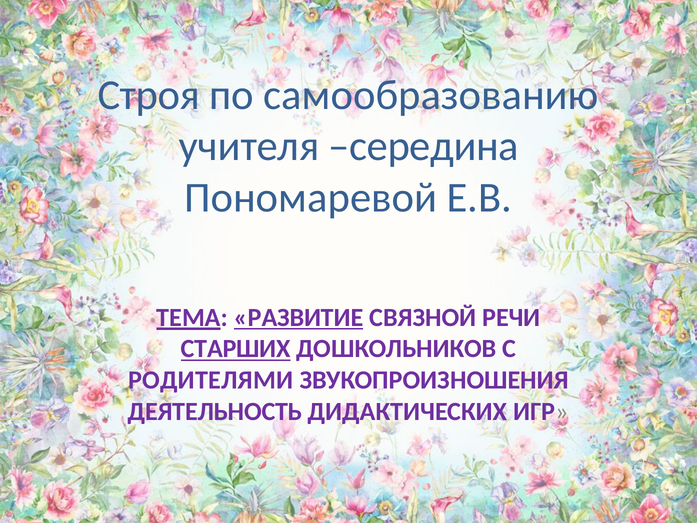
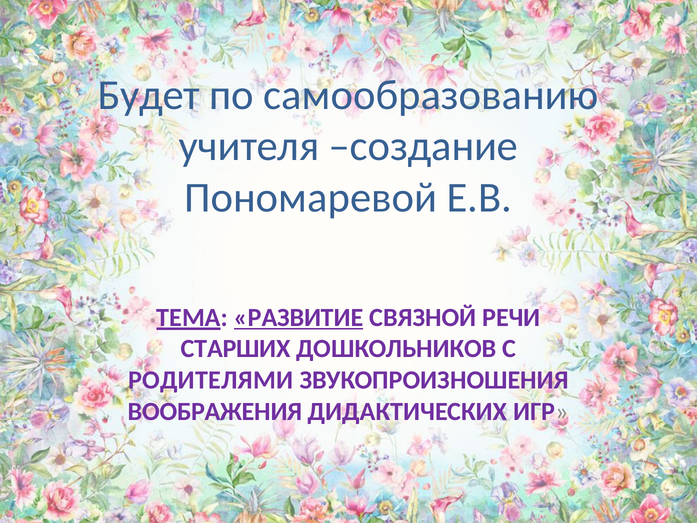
Строя: Строя -> Будет (149, 95)
середина: середина -> создание (424, 146)
СТАРШИХ underline: present -> none (236, 349)
ДЕЯТЕЛЬНОСТЬ: ДЕЯТЕЛЬНОСТЬ -> ВООБРАЖЕНИЯ (215, 411)
